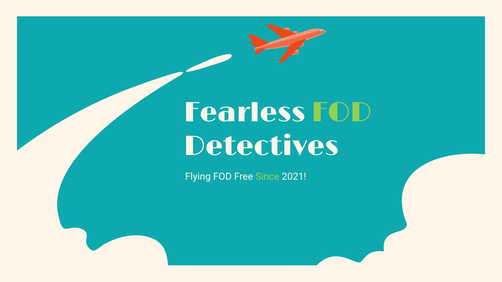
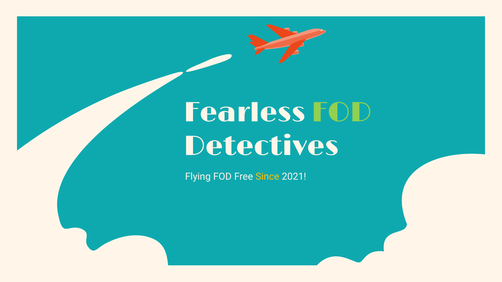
Since colour: light green -> yellow (267, 177)
